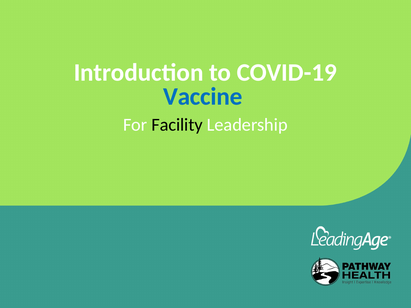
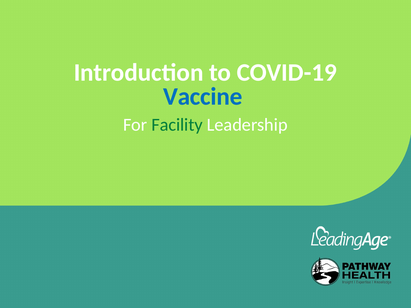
Facility colour: black -> green (177, 125)
